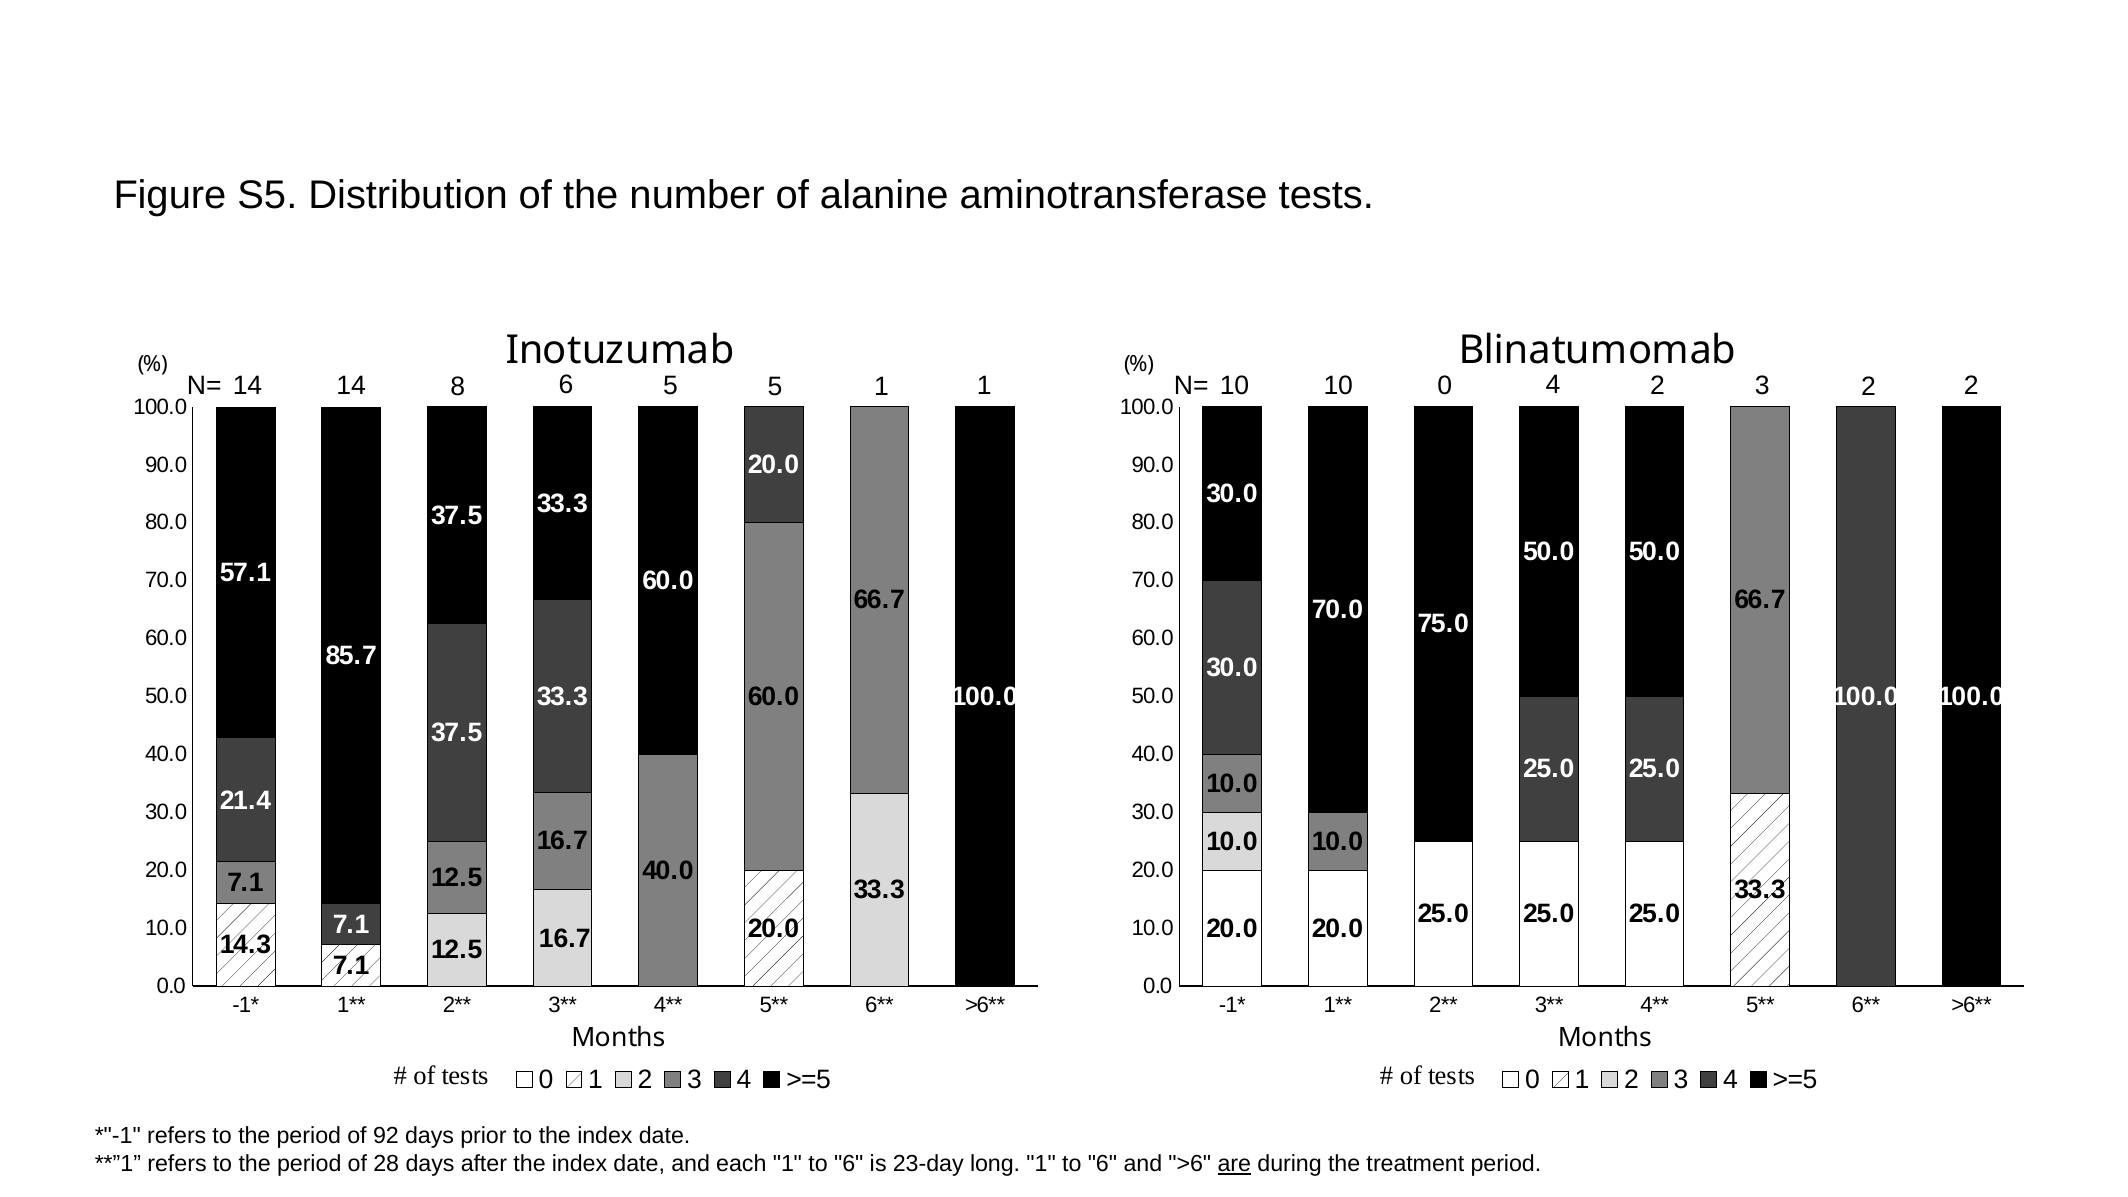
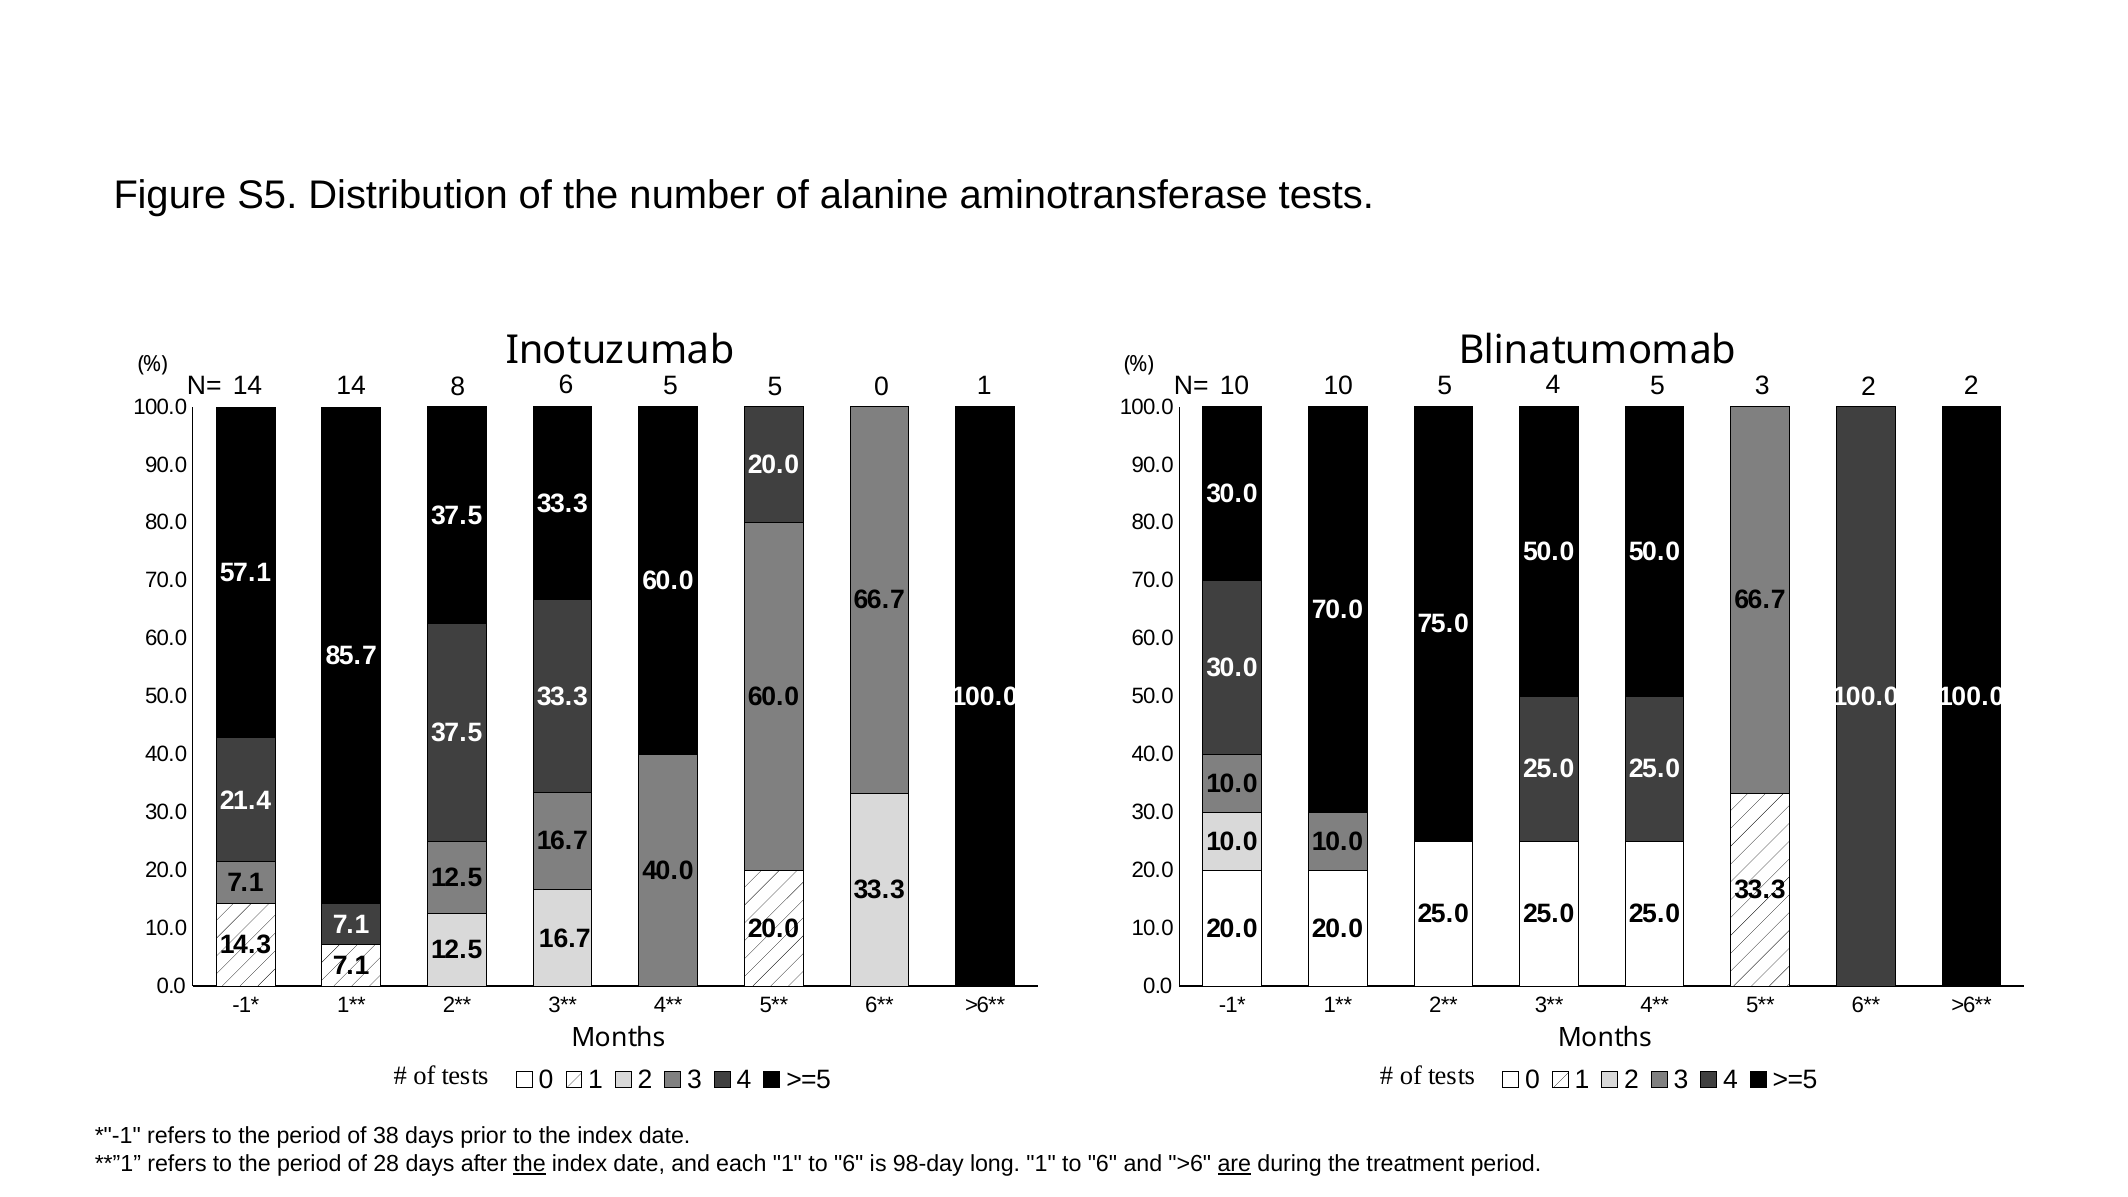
5 1: 1 -> 0 (882, 387)
10 0: 0 -> 5 (1445, 386)
4 2: 2 -> 5 (1658, 386)
92: 92 -> 38 (386, 1136)
the underline: none -> present (530, 1164)
23-day: 23-day -> 98-day (928, 1164)
